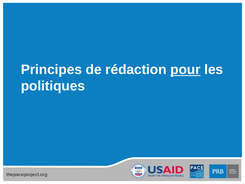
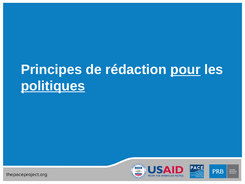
politiques underline: none -> present (53, 86)
